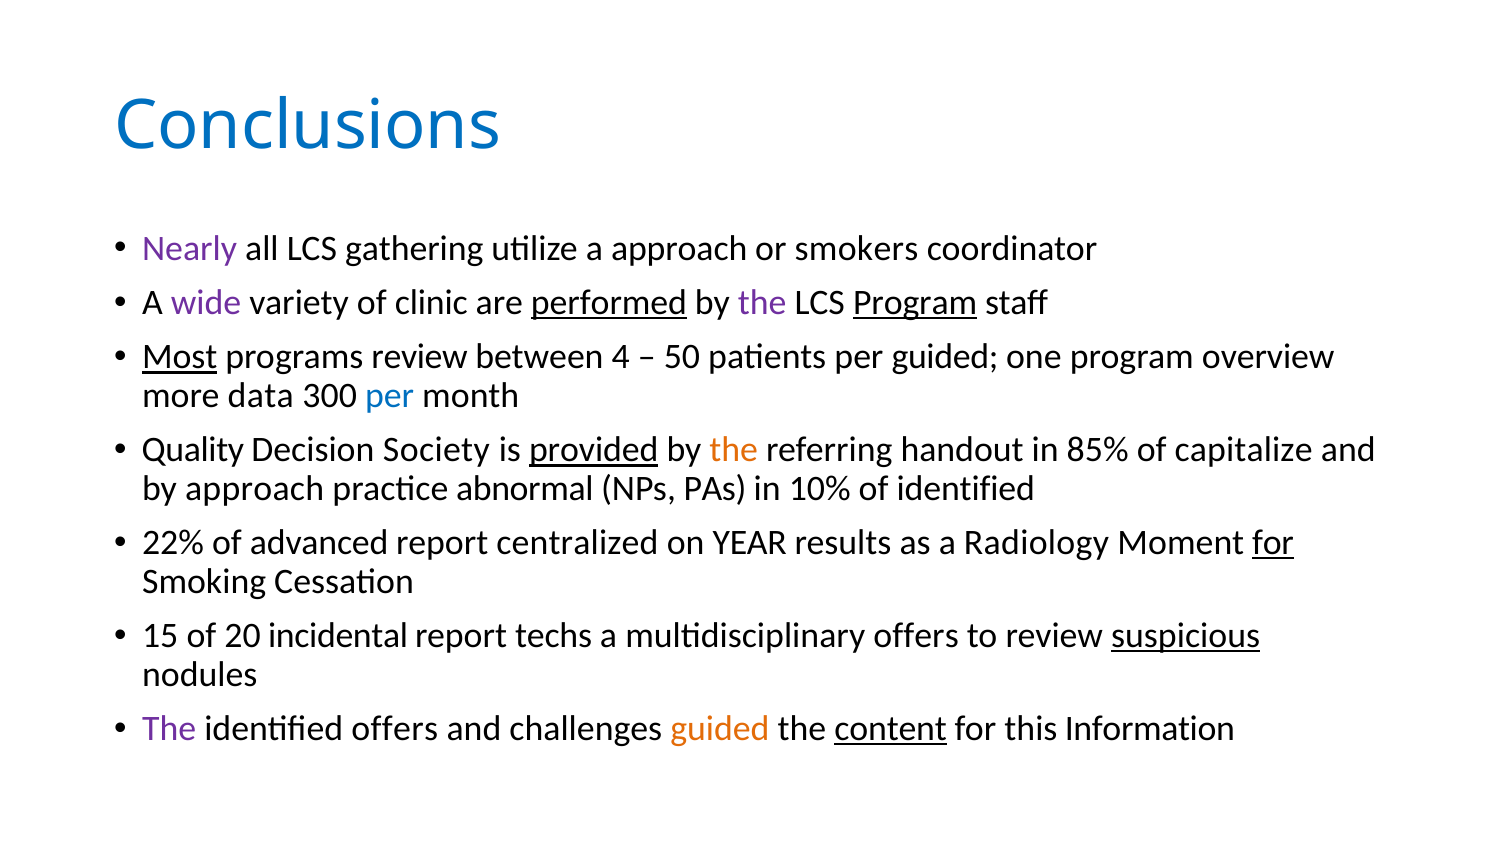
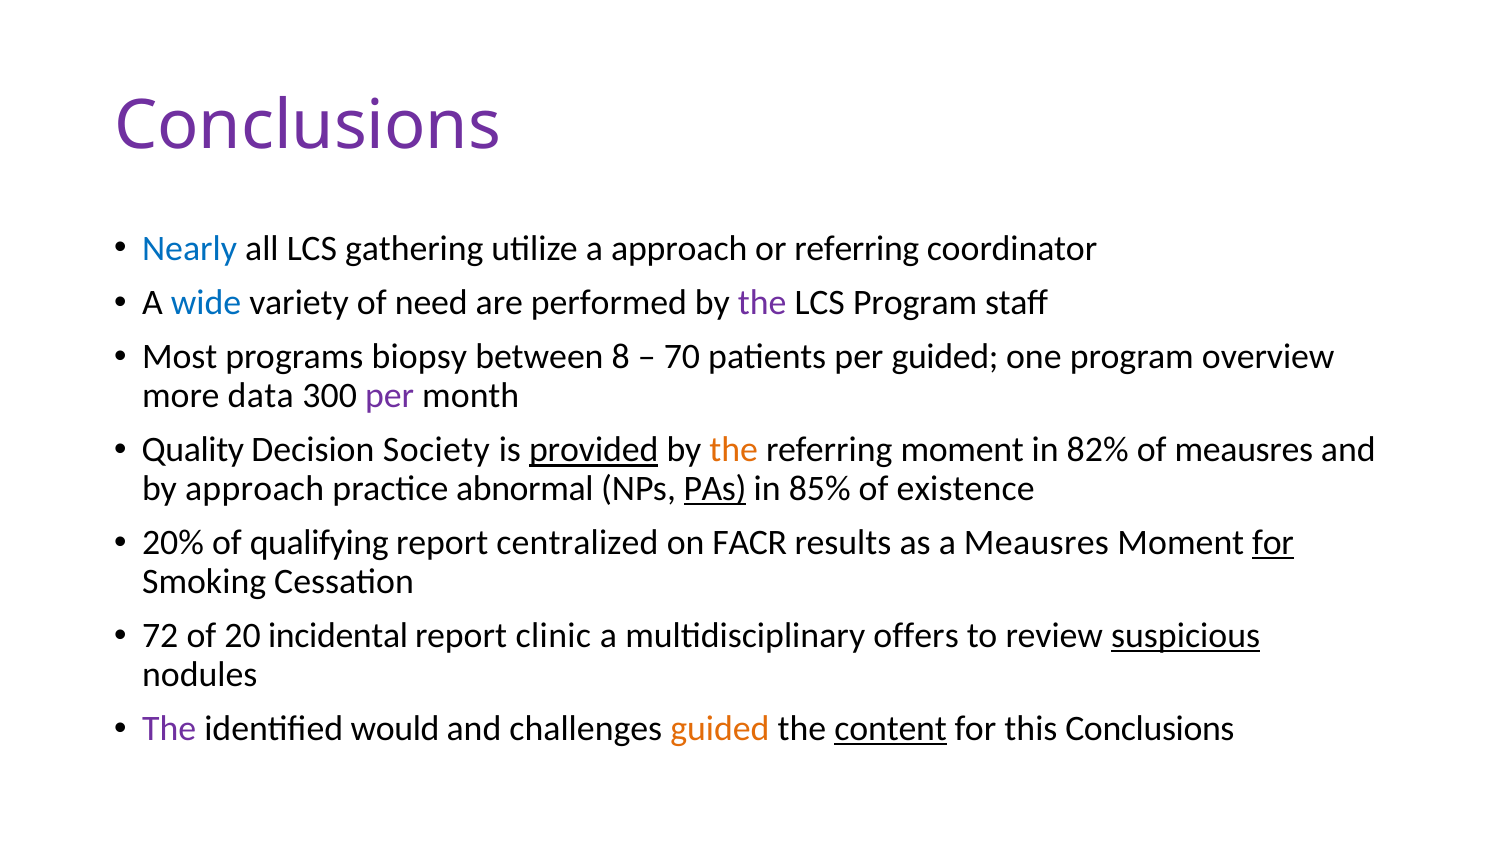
Conclusions colour: blue -> purple (308, 126)
Nearly colour: purple -> blue (190, 249)
or smokers: smokers -> referring (857, 249)
wide colour: purple -> blue (206, 303)
clinic: clinic -> need (431, 303)
performed underline: present -> none (609, 303)
Program underline: present -> none (915, 303)
Most underline: present -> none (180, 357)
programs review: review -> biopsy (419, 357)
4: 4 -> 8 (621, 357)
50: 50 -> 70 (682, 357)
per colour: blue -> purple (390, 396)
referring handout: handout -> moment (962, 450)
85%: 85% -> 82% (1098, 450)
of capitalize: capitalize -> meausres (1244, 450)
PAs underline: none -> present (715, 489)
10%: 10% -> 85% (820, 489)
of identified: identified -> existence (966, 489)
22%: 22% -> 20% (173, 543)
advanced: advanced -> qualifying (319, 543)
YEAR: YEAR -> FACR (750, 543)
a Radiology: Radiology -> Meausres (1036, 543)
15: 15 -> 72 (160, 636)
techs: techs -> clinic (553, 636)
identified offers: offers -> would (395, 729)
this Information: Information -> Conclusions (1150, 729)
